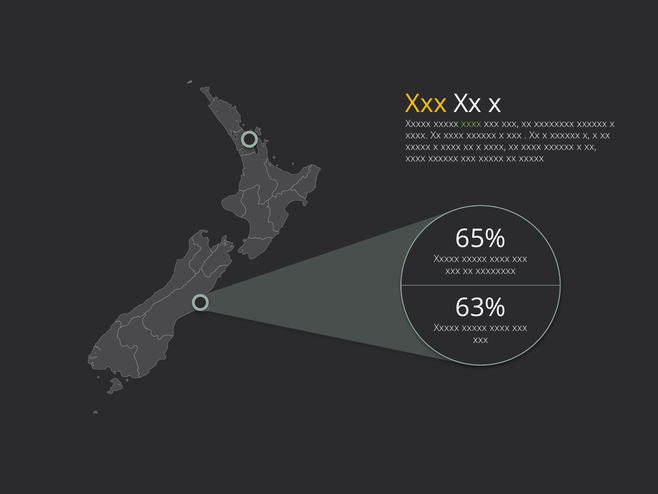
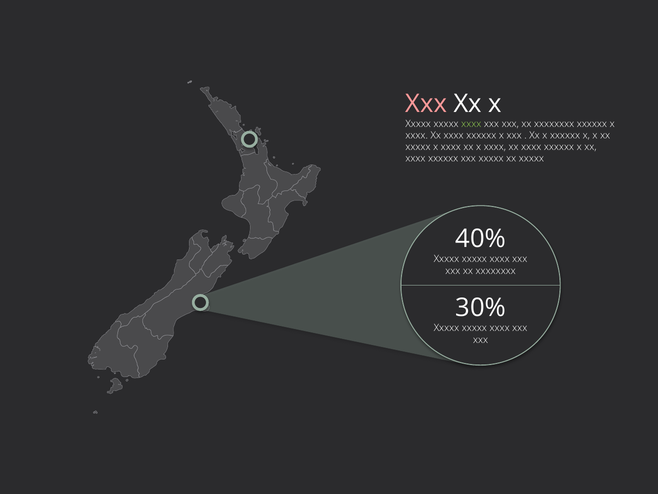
Xxx colour: yellow -> pink (426, 104)
65%: 65% -> 40% (481, 238)
63%: 63% -> 30% (481, 307)
